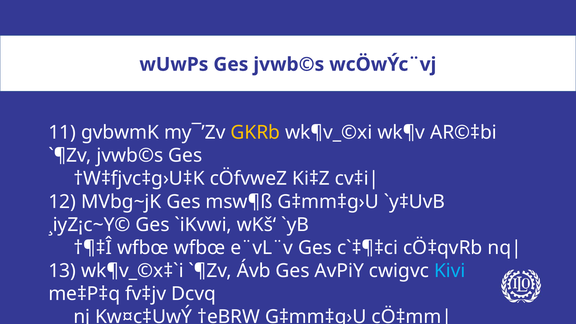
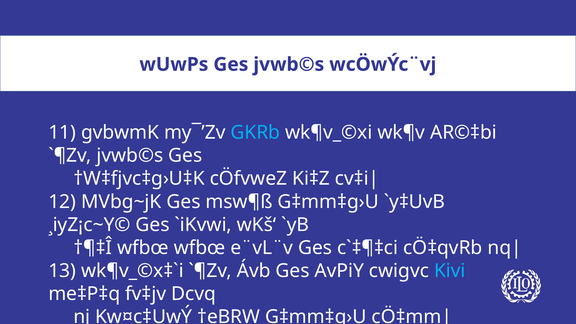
GKRb colour: yellow -> light blue (255, 133)
